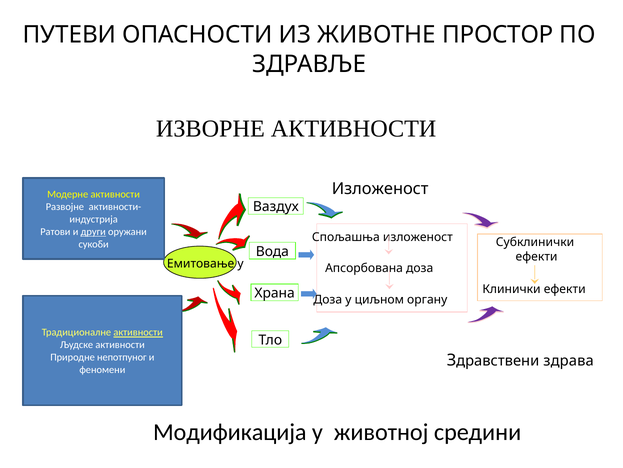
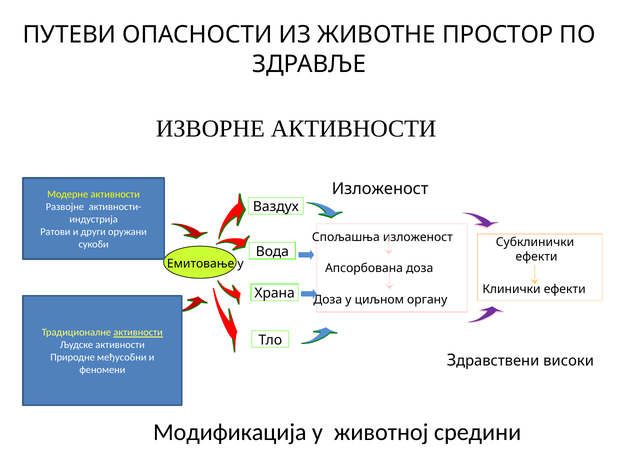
други underline: present -> none (93, 231)
непотпуног: непотпуног -> међусобни (122, 357)
здрава: здрава -> високи (569, 360)
